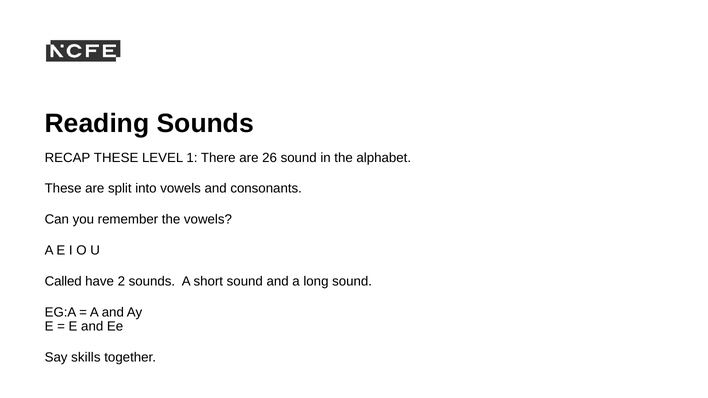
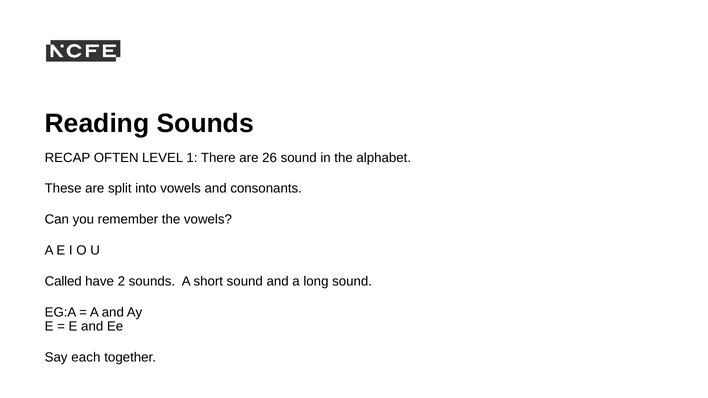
RECAP THESE: THESE -> OFTEN (116, 158)
skills: skills -> each (86, 358)
